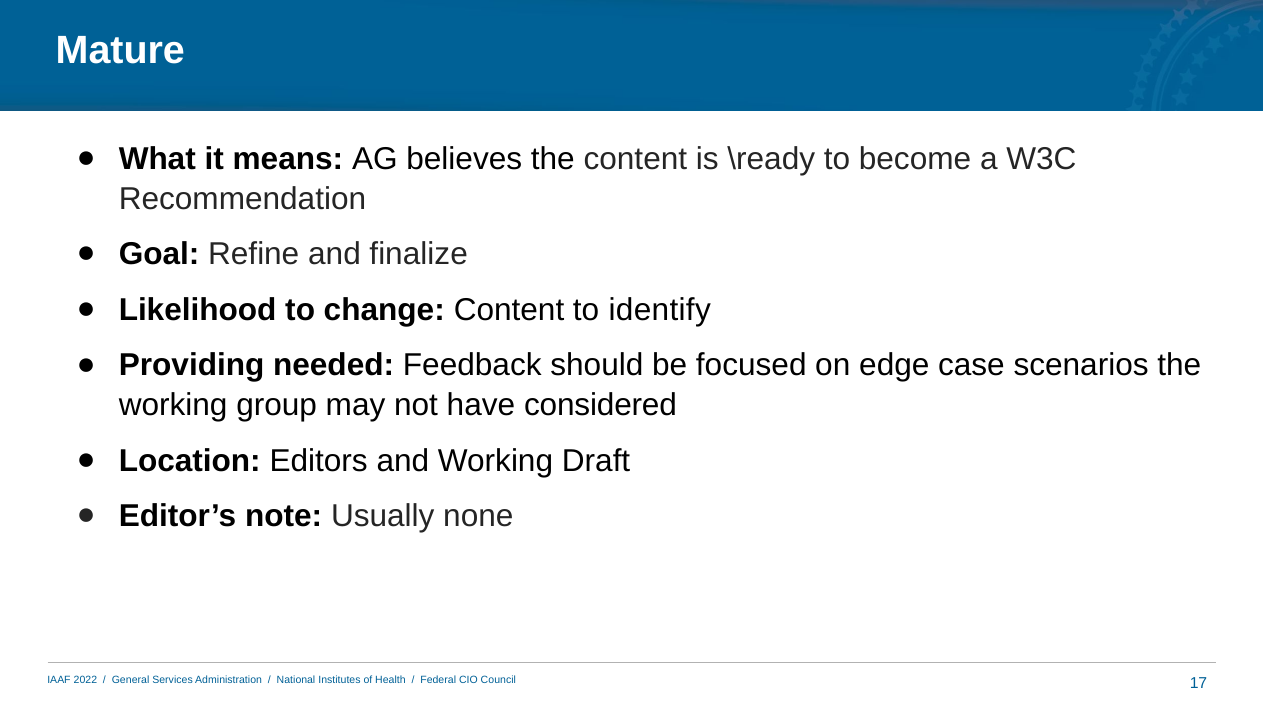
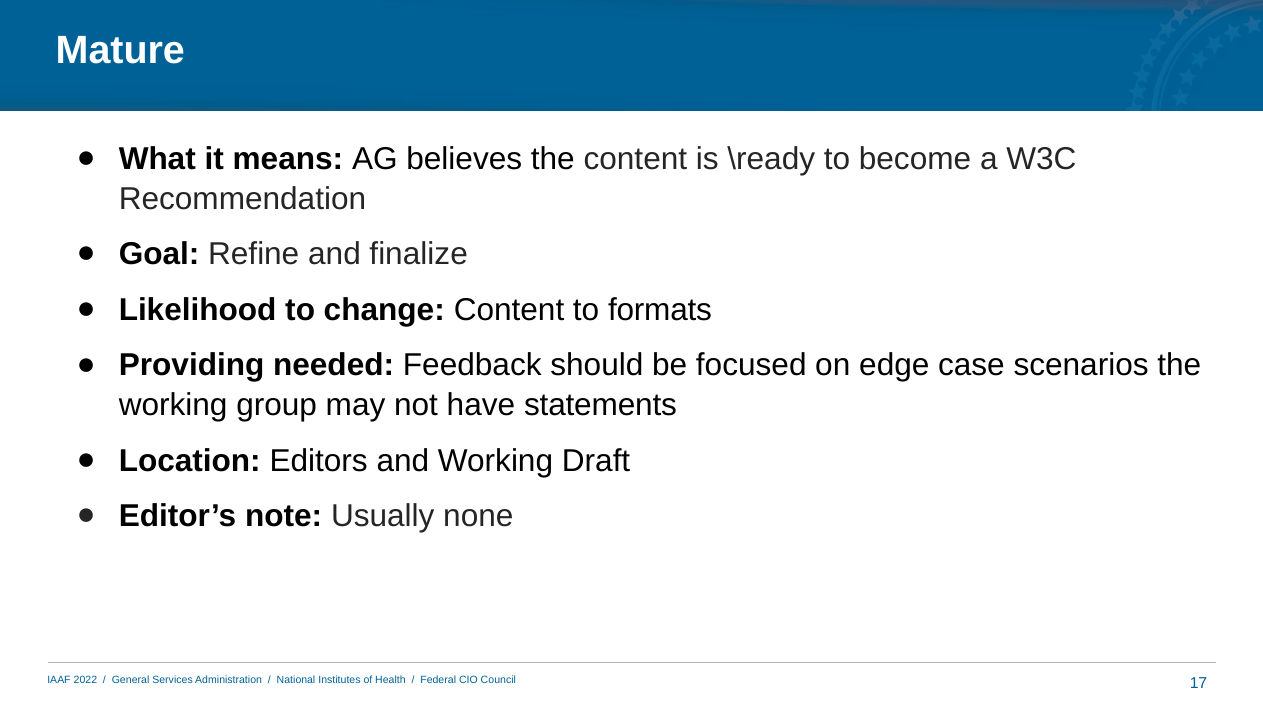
identify: identify -> formats (660, 310)
considered: considered -> statements (600, 405)
